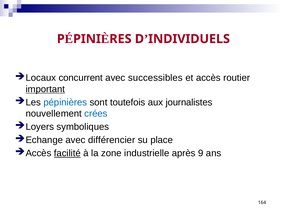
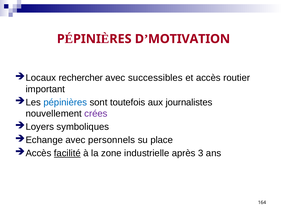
INDIVIDUELS: INDIVIDUELS -> MOTIVATION (189, 39)
concurrent: concurrent -> rechercher (81, 78)
important underline: present -> none (45, 89)
crées colour: blue -> purple (96, 114)
différencier: différencier -> personnels (112, 140)
9: 9 -> 3 (201, 153)
